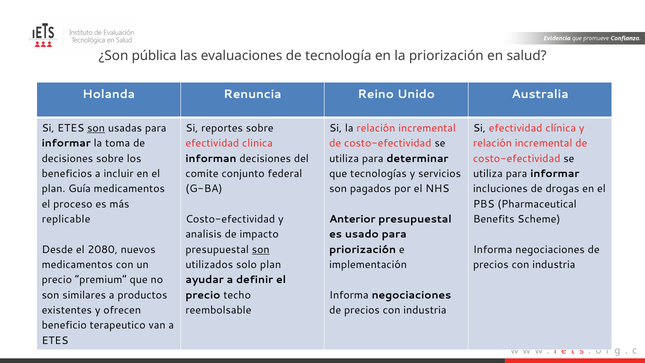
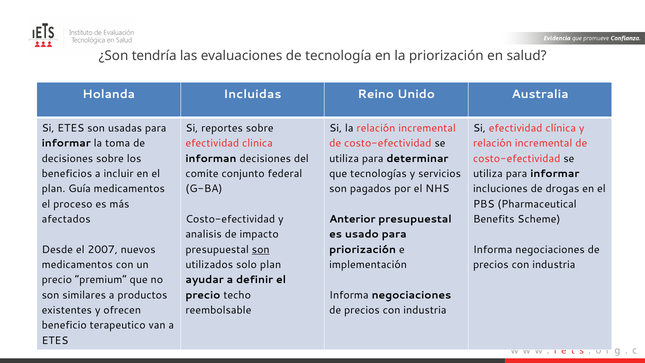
pública: pública -> tendría (154, 56)
Renuncia: Renuncia -> Incluidas (252, 94)
son underline: present -> none (96, 128)
replicable: replicable -> afectados (66, 219)
2080: 2080 -> 2007 (103, 249)
